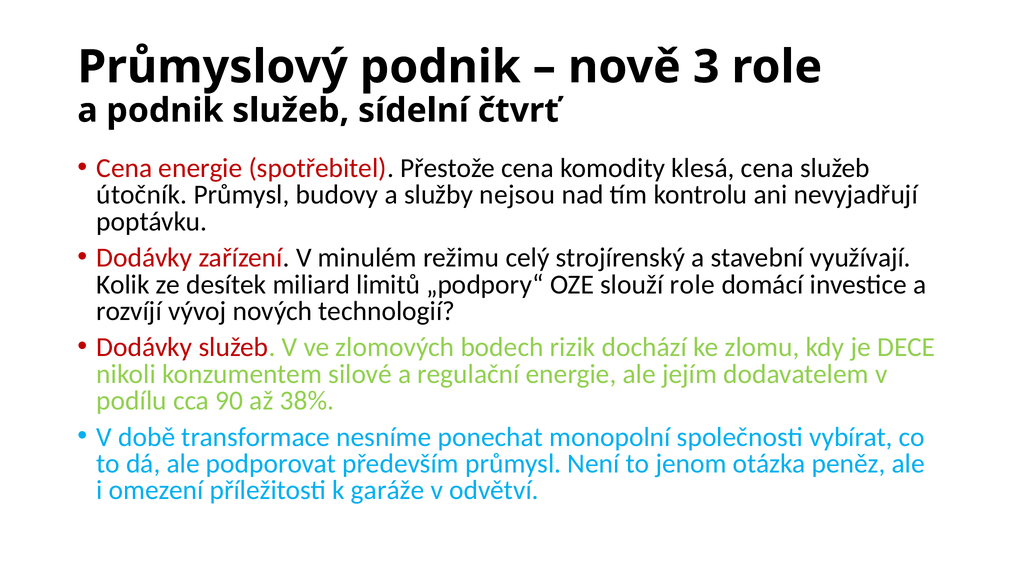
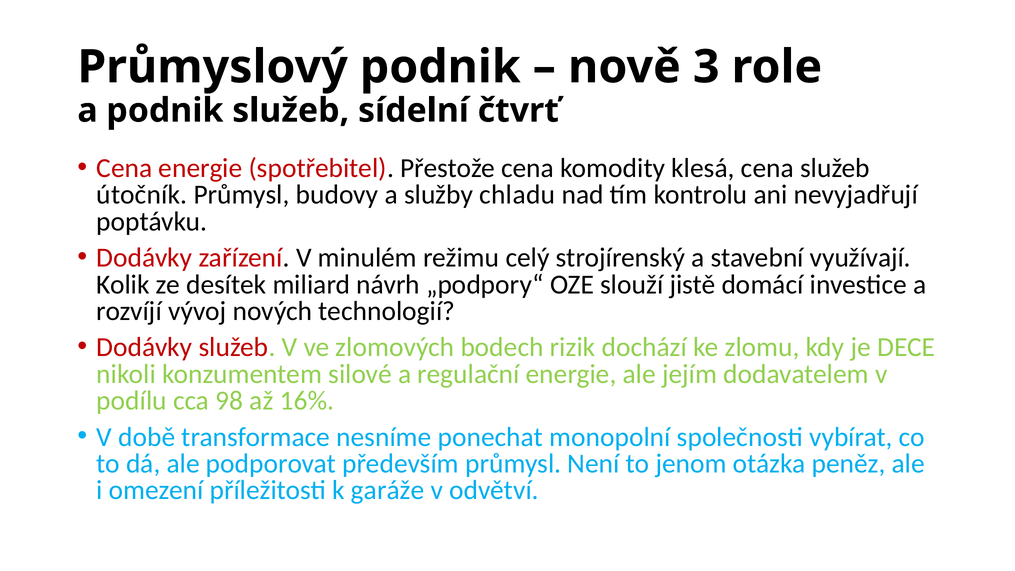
nejsou: nejsou -> chladu (517, 195)
limitů: limitů -> návrh (388, 284)
slouží role: role -> jistě (693, 284)
90: 90 -> 98 (229, 401)
38%: 38% -> 16% (307, 401)
